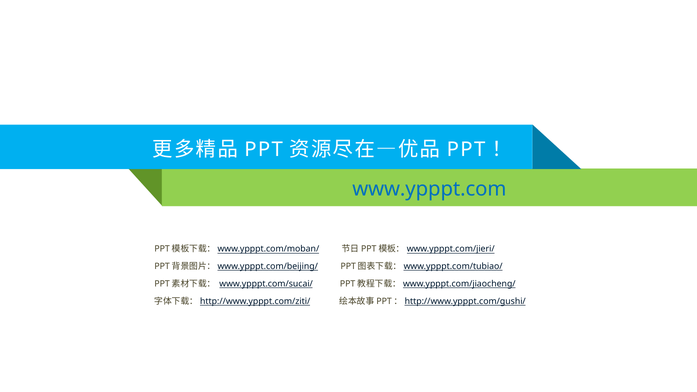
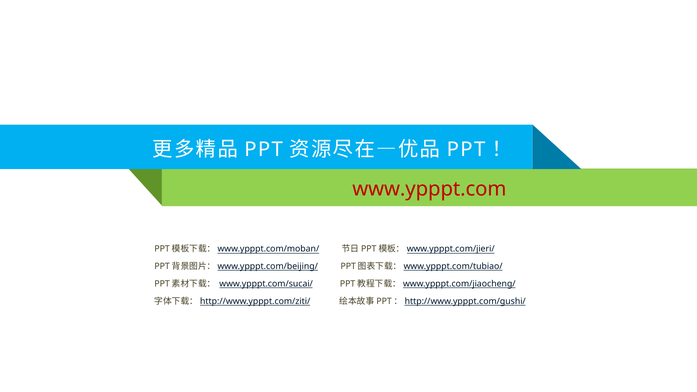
www.ypppt.com colour: blue -> red (429, 189)
